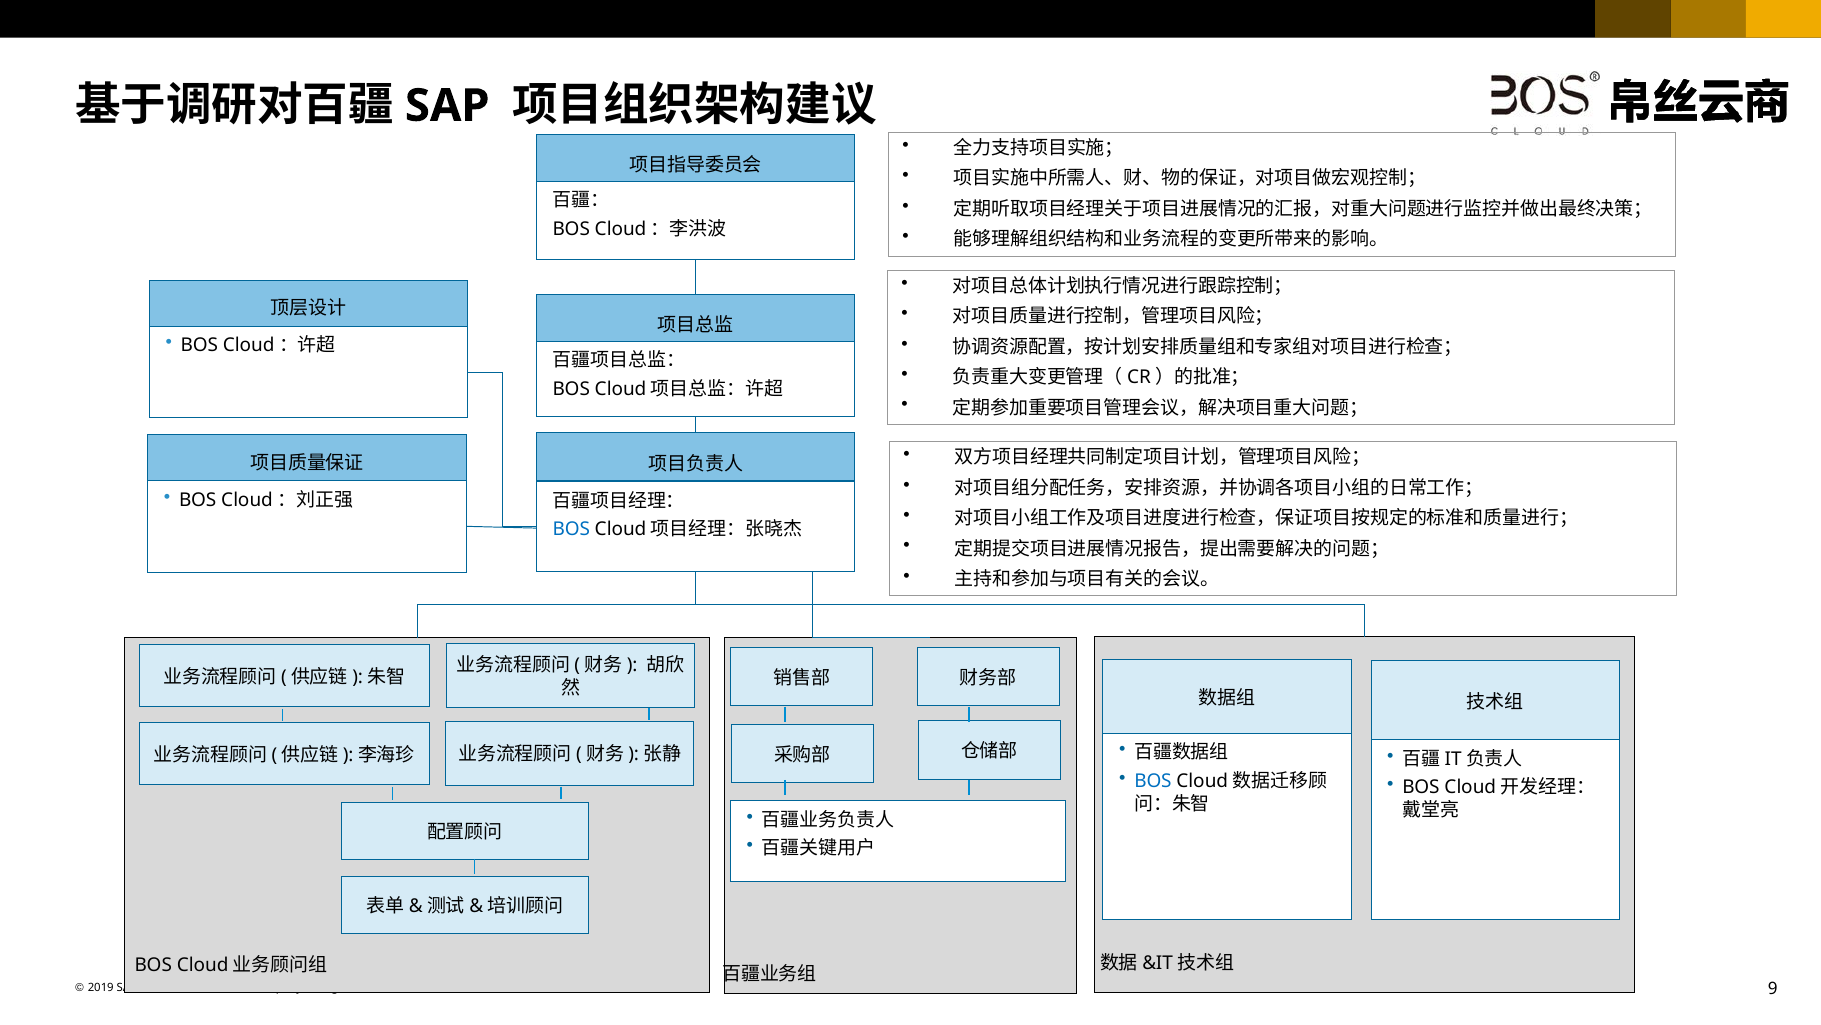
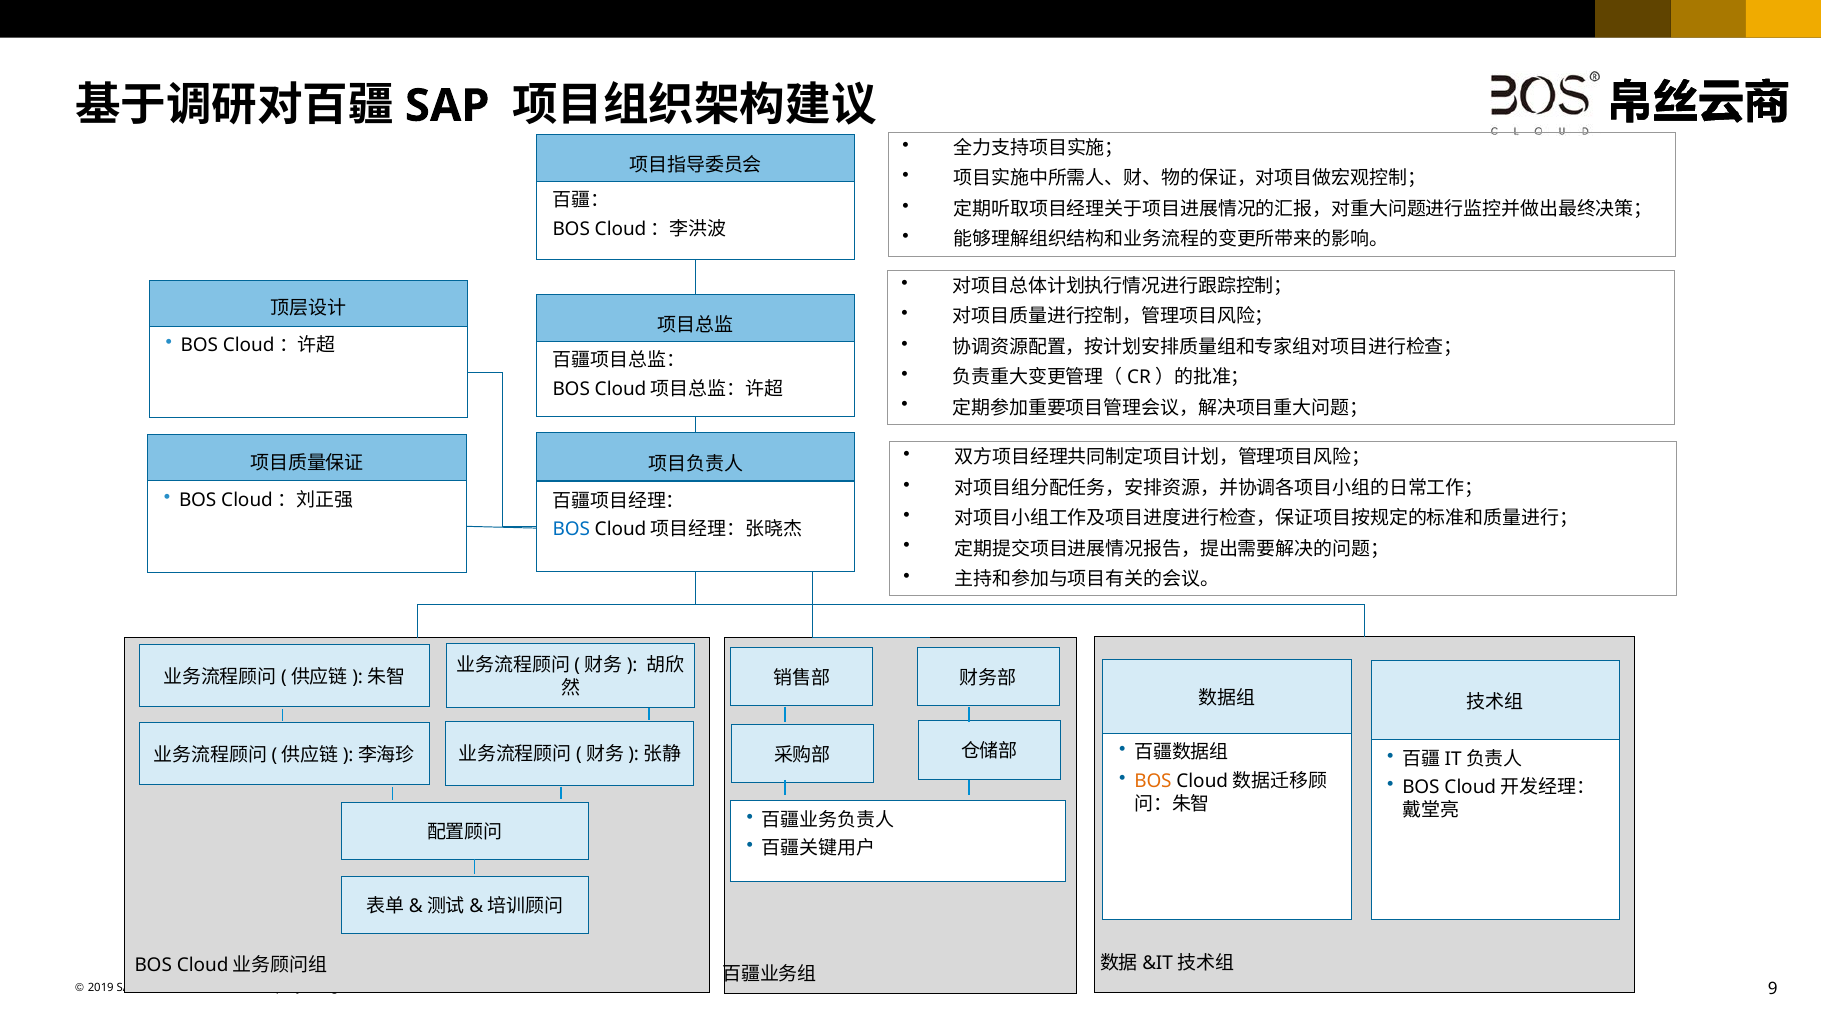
BOS colour: blue -> orange (1153, 781)
